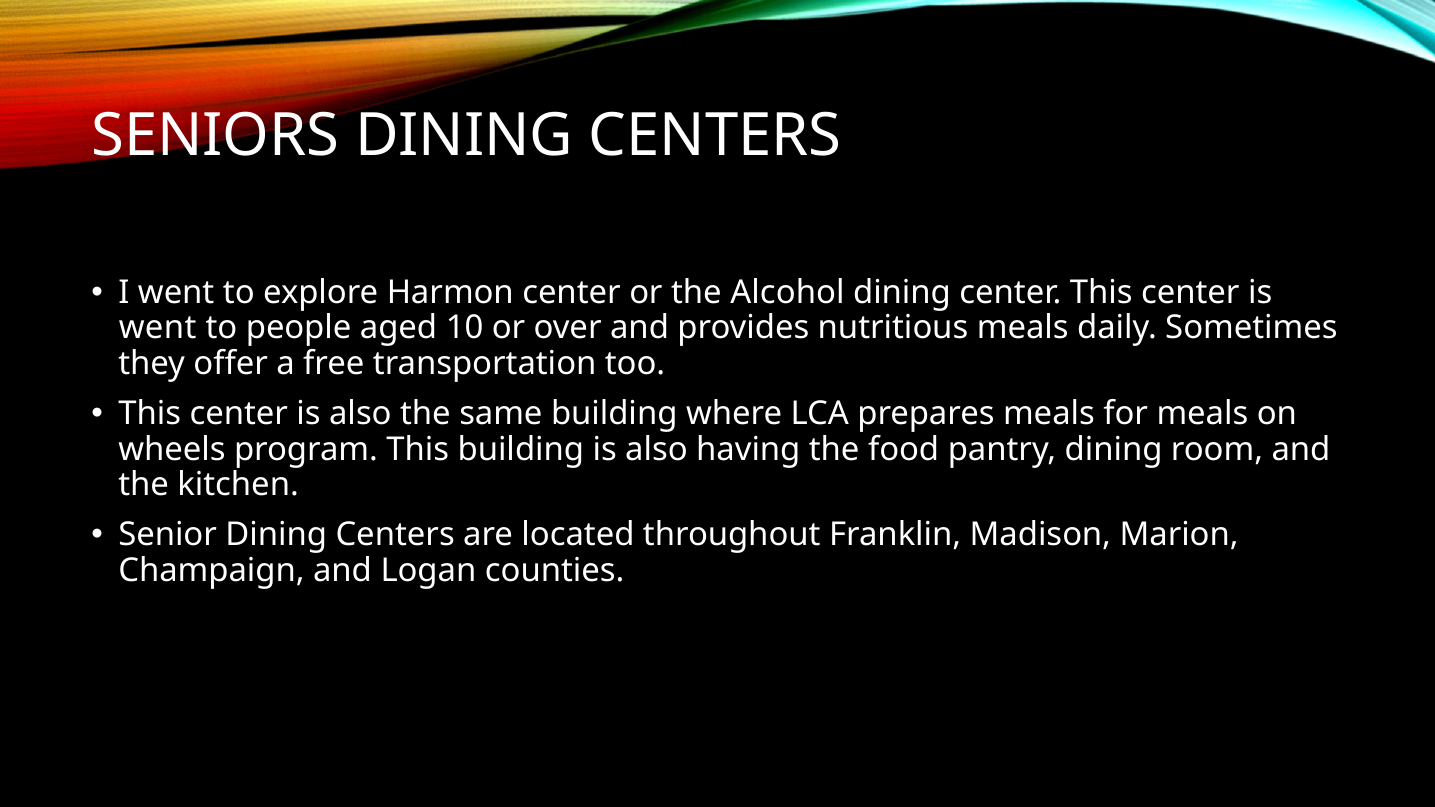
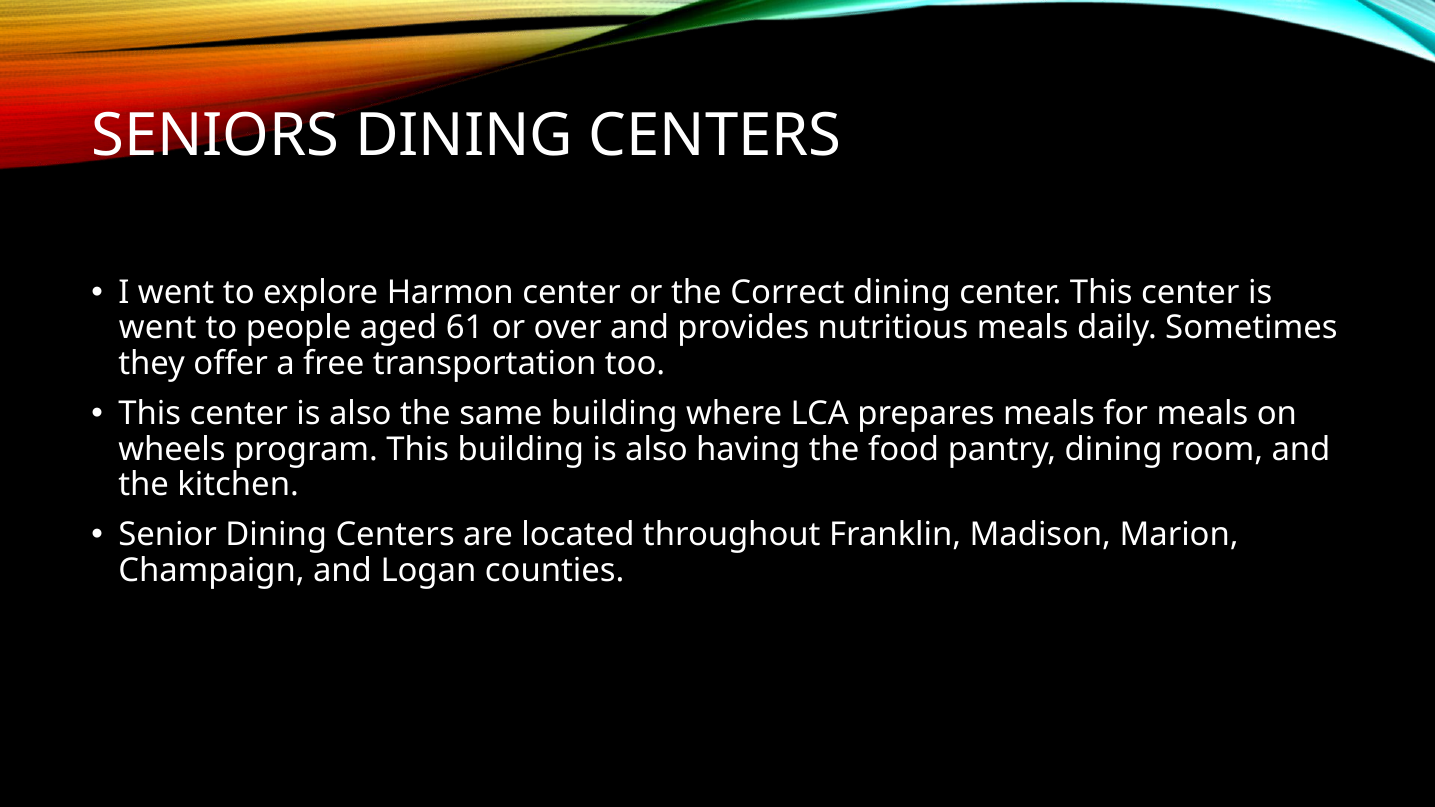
Alcohol: Alcohol -> Correct (787, 293)
10: 10 -> 61 (465, 328)
